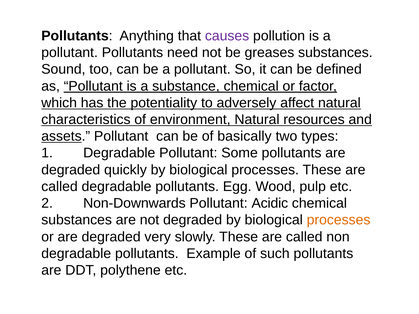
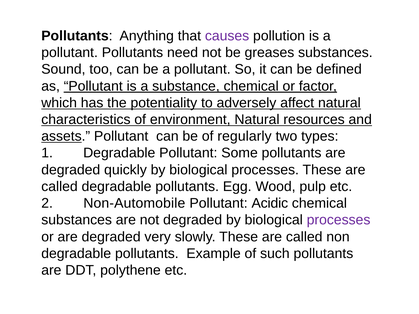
basically: basically -> regularly (245, 136)
Non-Downwards: Non-Downwards -> Non-Automobile (134, 203)
processes colour: orange -> purple (339, 220)
